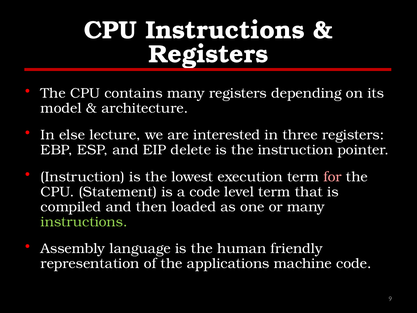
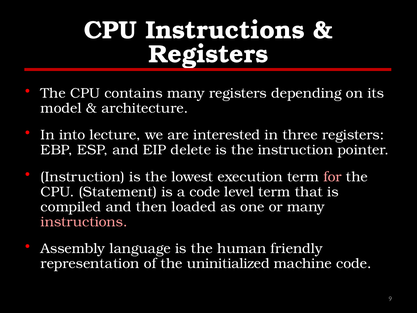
else: else -> into (72, 135)
instructions colour: light green -> pink (84, 222)
applications: applications -> uninitialized (228, 263)
